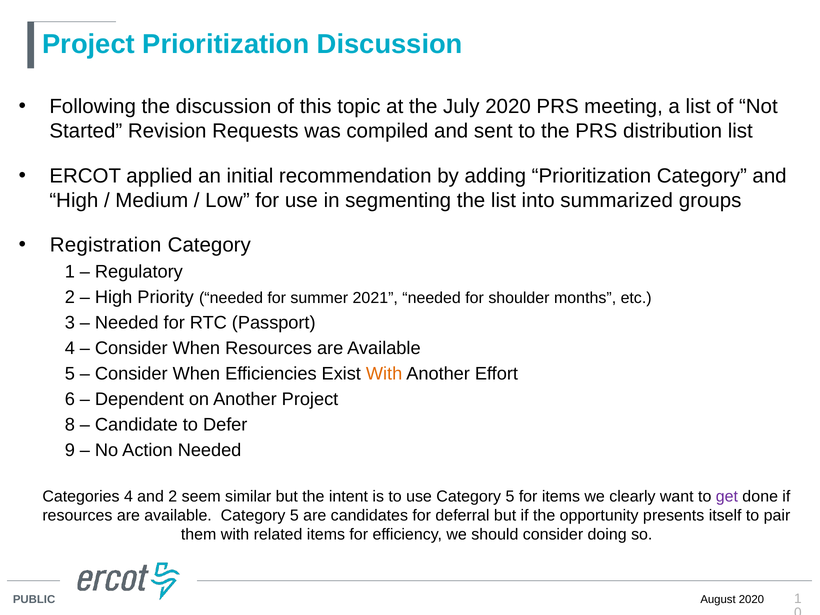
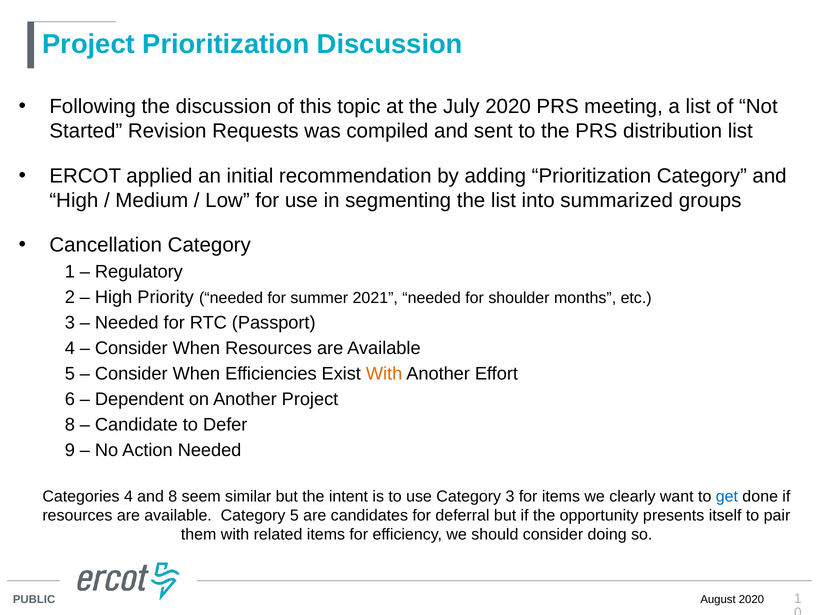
Registration: Registration -> Cancellation (106, 245)
and 2: 2 -> 8 (173, 496)
use Category 5: 5 -> 3 (510, 496)
get colour: purple -> blue (727, 496)
